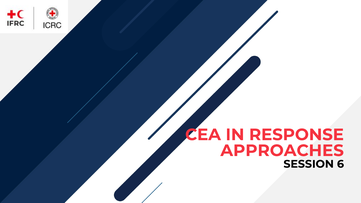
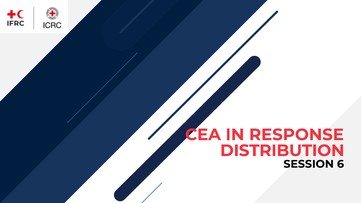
APPROACHES: APPROACHES -> DISTRIBUTION (282, 151)
